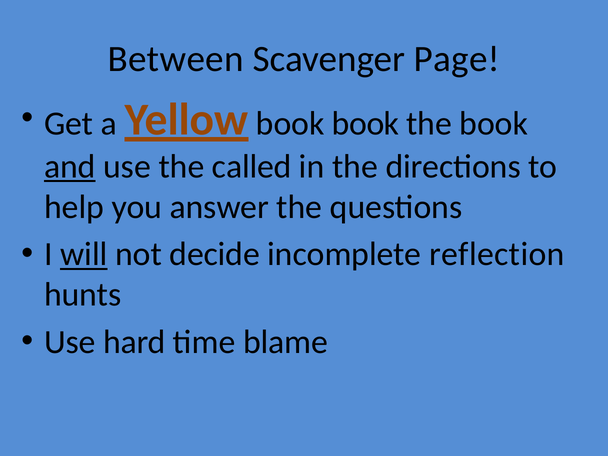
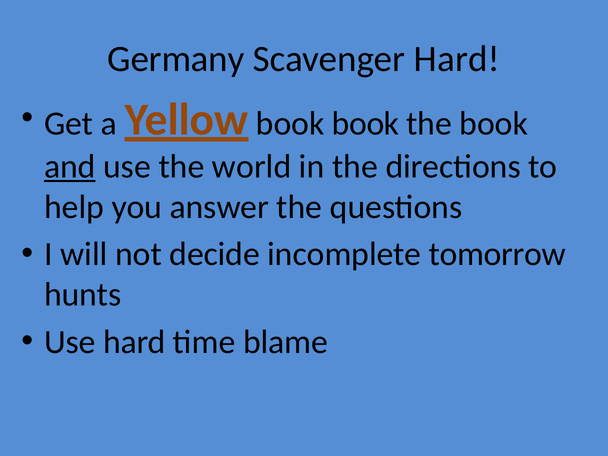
Between: Between -> Germany (176, 59)
Scavenger Page: Page -> Hard (457, 59)
called: called -> world (252, 167)
will underline: present -> none (84, 254)
reflection: reflection -> tomorrow (497, 254)
